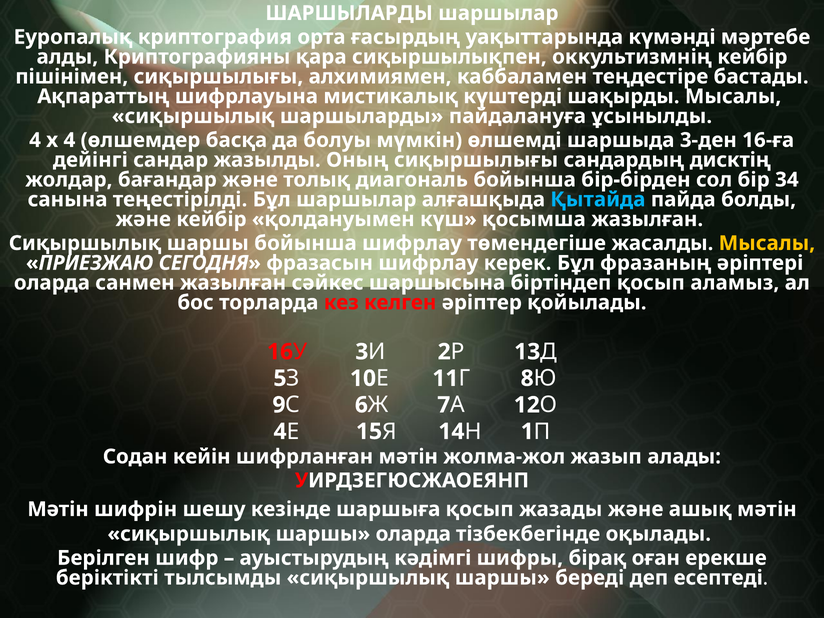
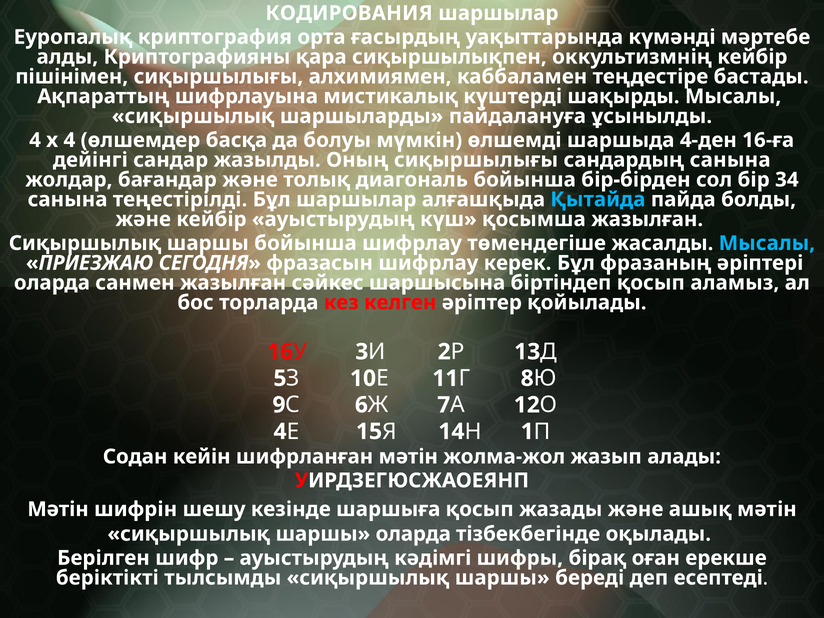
ШАРШЫЛАРДЫ: ШАРШЫЛАРДЫ -> КОДИРОВАНИЯ (349, 13)
3-ден: 3-ден -> 4-ден (708, 140)
сандардың дисктiң: дисктiң -> санына (730, 160)
кейбiр қолдануымен: қолдануымен -> ауыстырудың (333, 219)
Мысалы colour: yellow -> light blue (767, 243)
